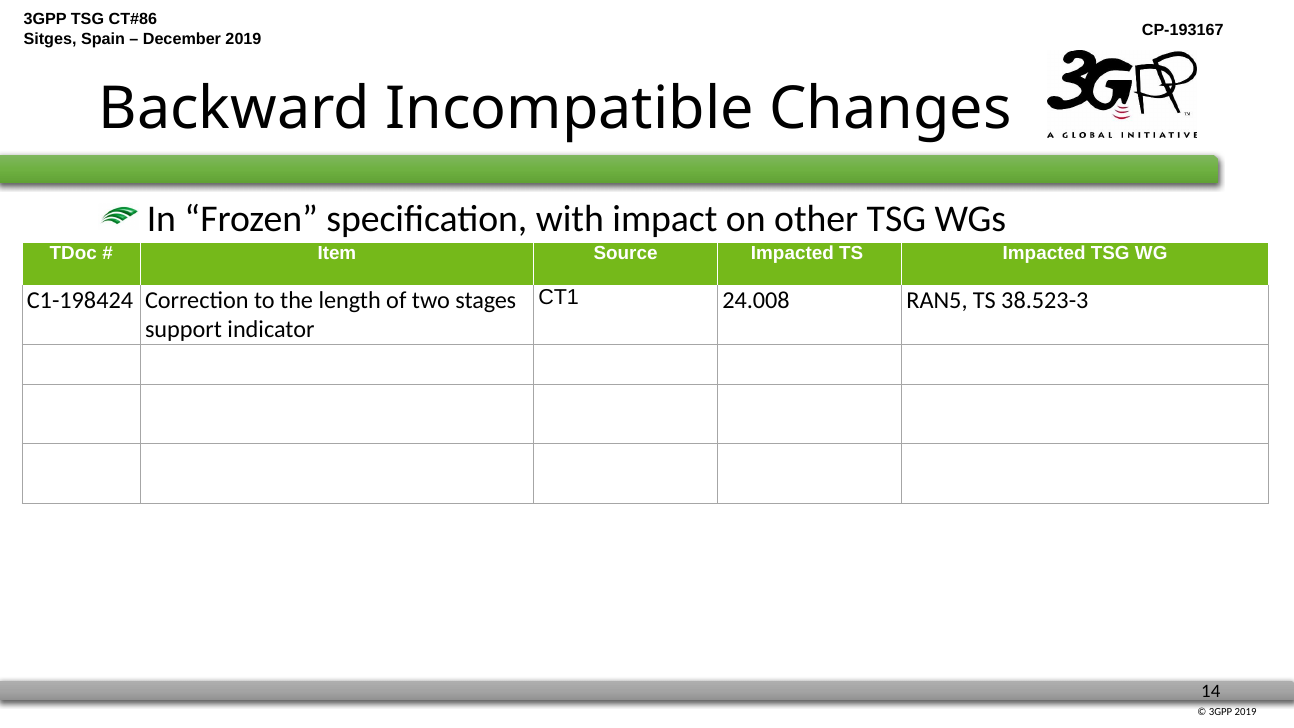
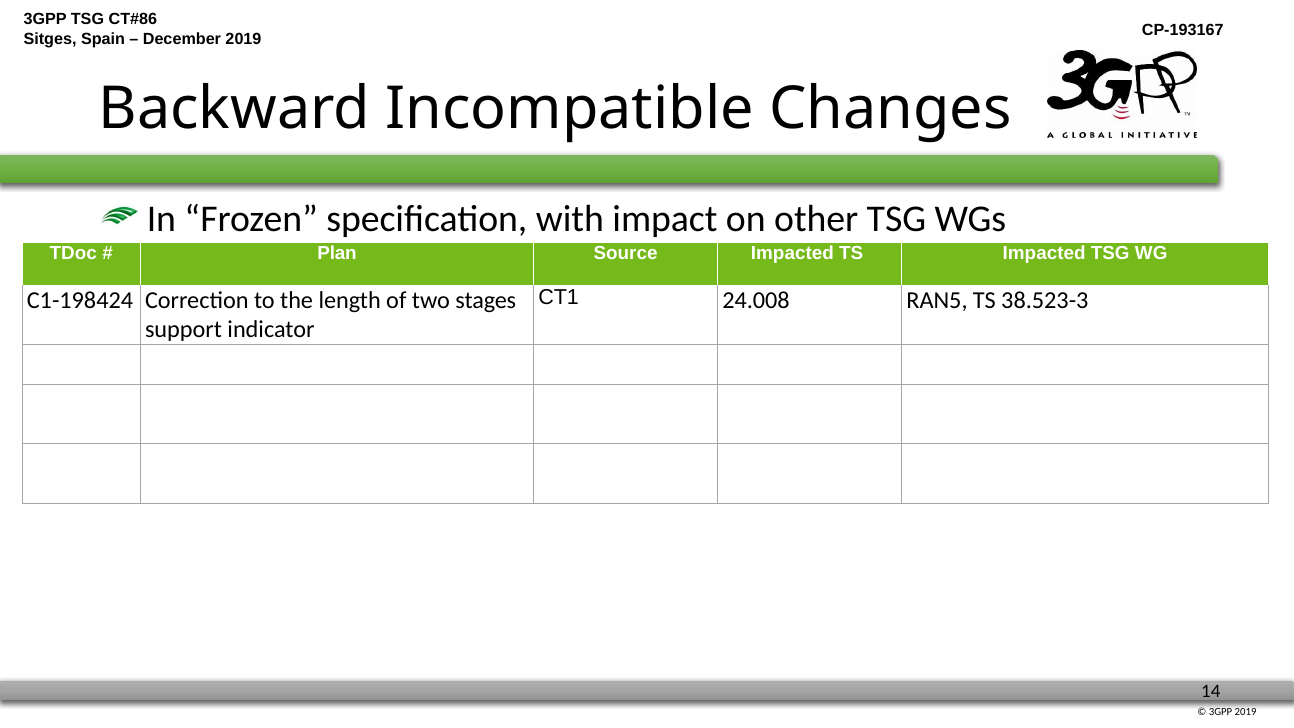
Item: Item -> Plan (337, 253)
